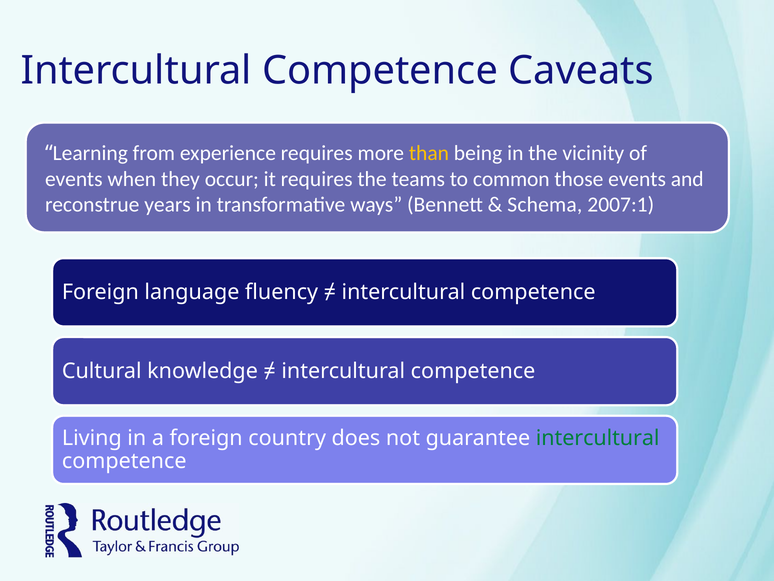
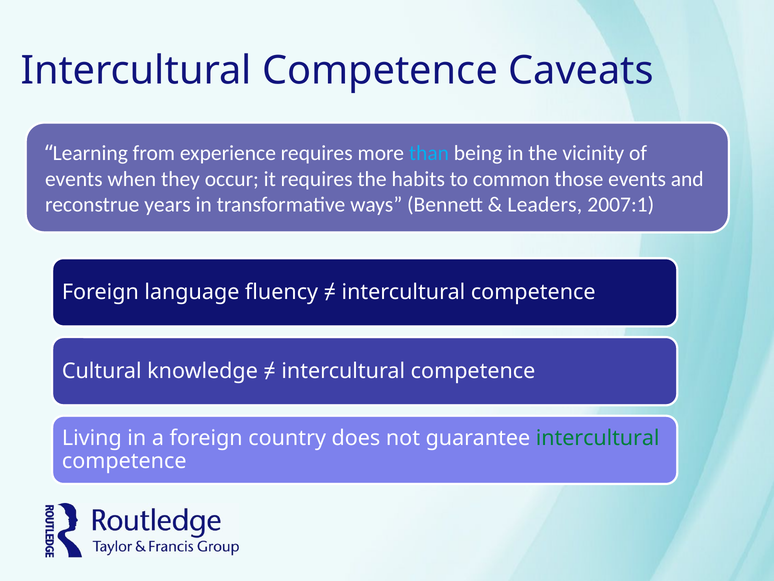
than colour: yellow -> light blue (429, 153)
teams: teams -> habits (418, 179)
Schema: Schema -> Leaders (545, 205)
